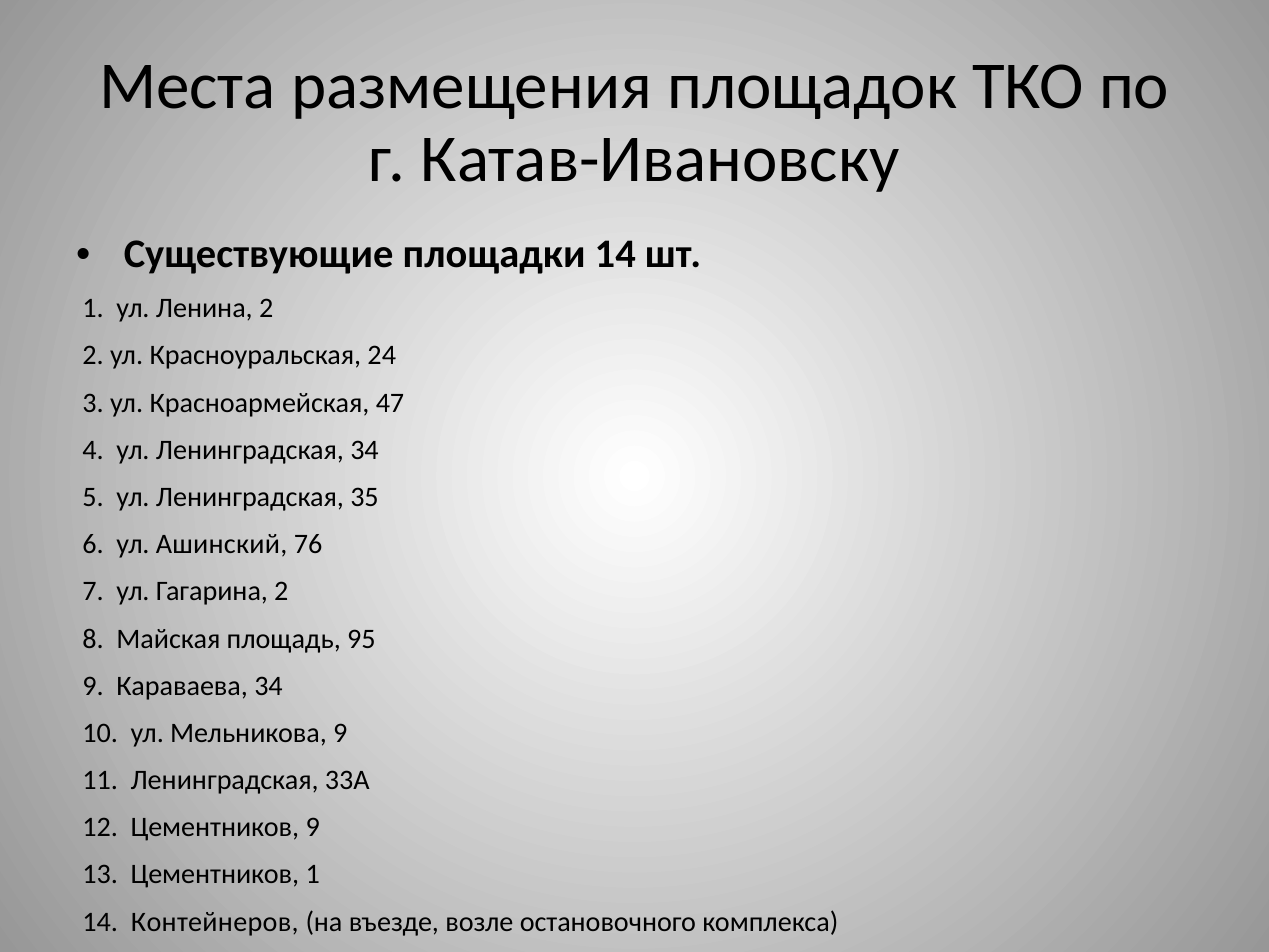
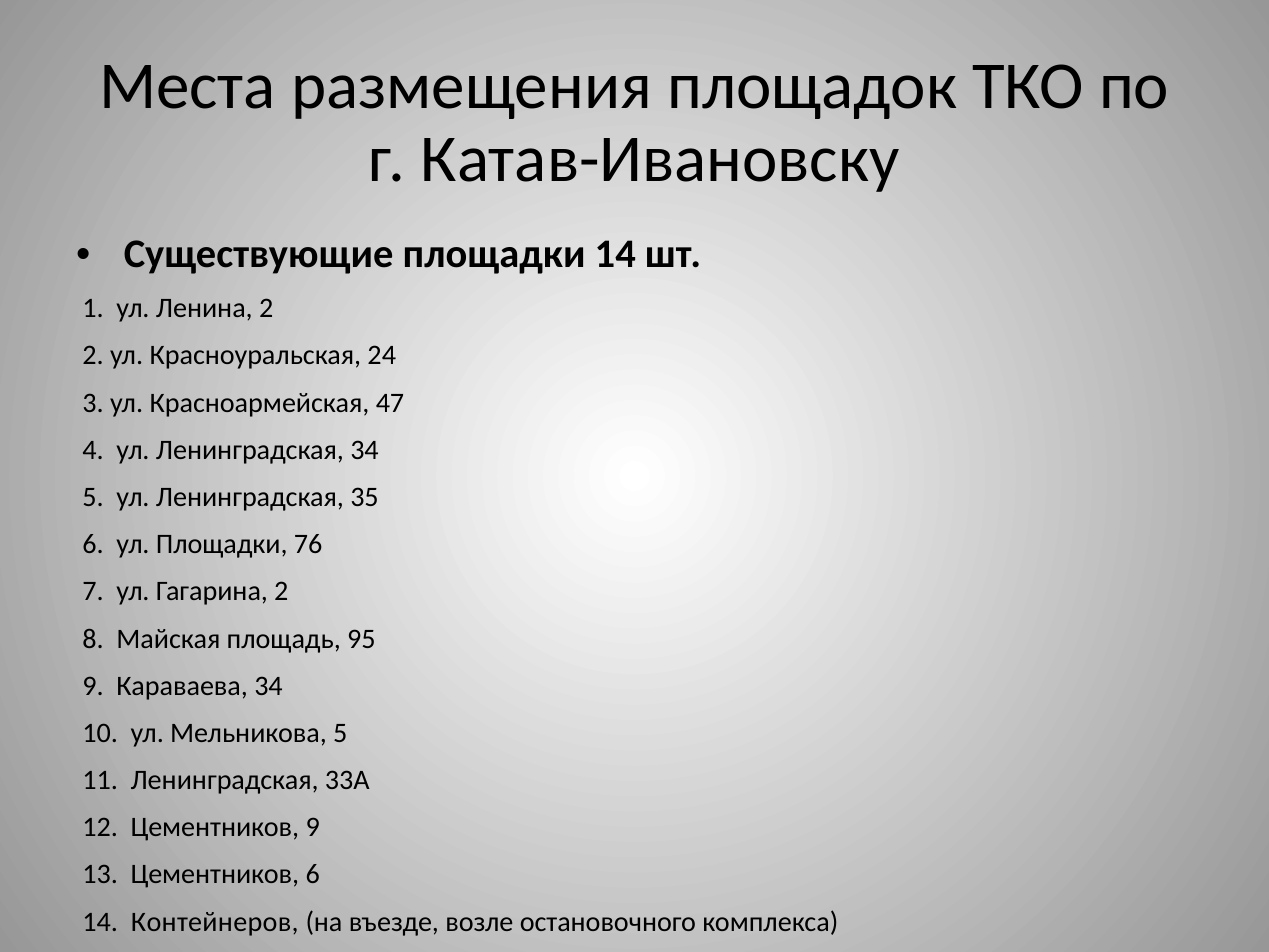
ул Ашинский: Ашинский -> Площадки (222, 544)
Мельникова 9: 9 -> 5 (340, 733)
Цементников 1: 1 -> 6 (313, 874)
